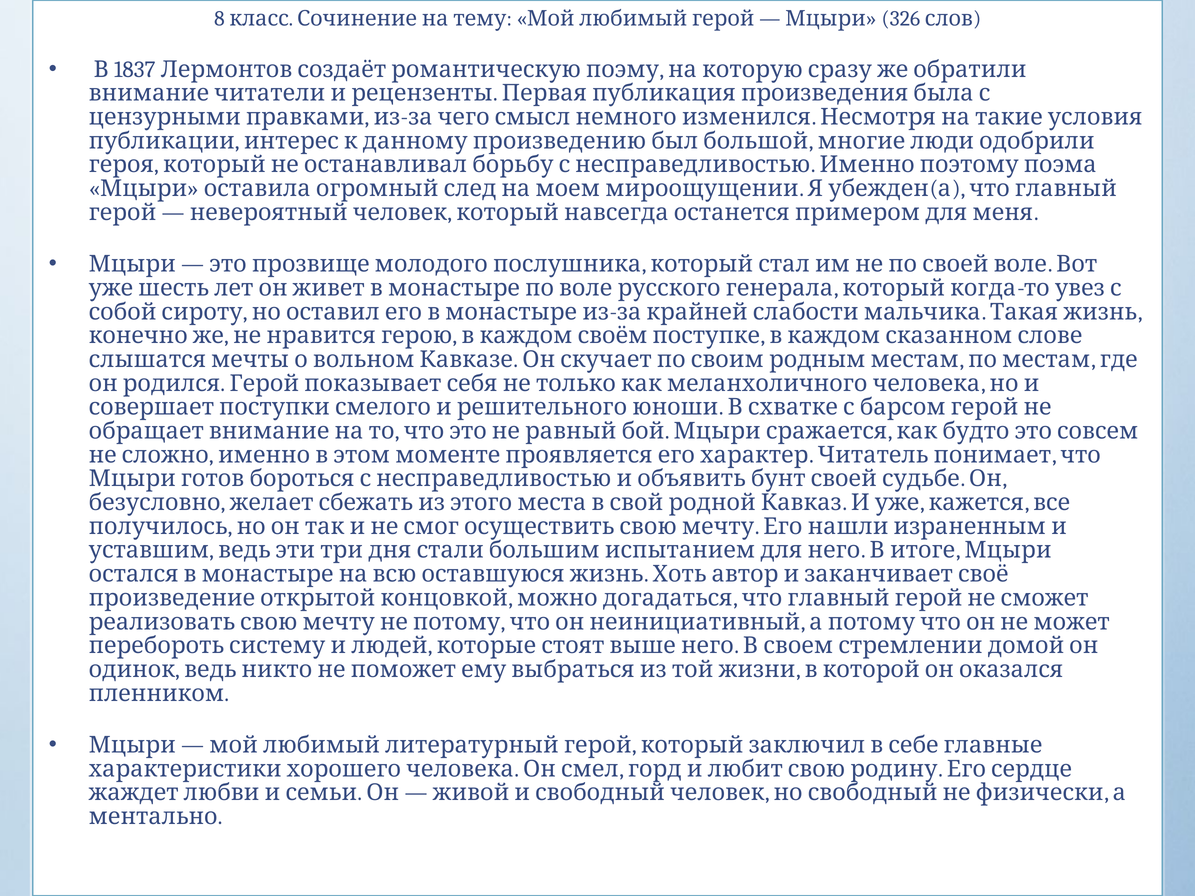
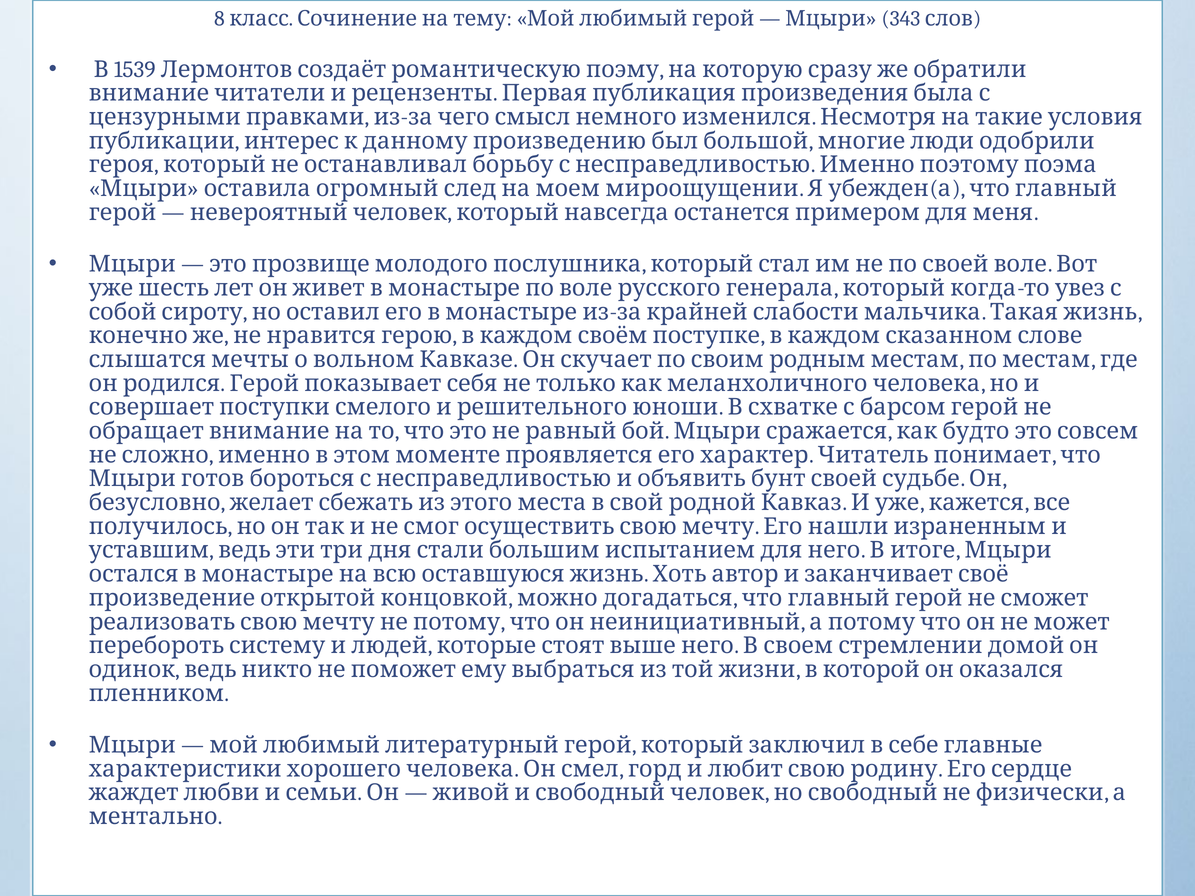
326: 326 -> 343 (901, 19)
1837: 1837 -> 1539 (135, 69)
